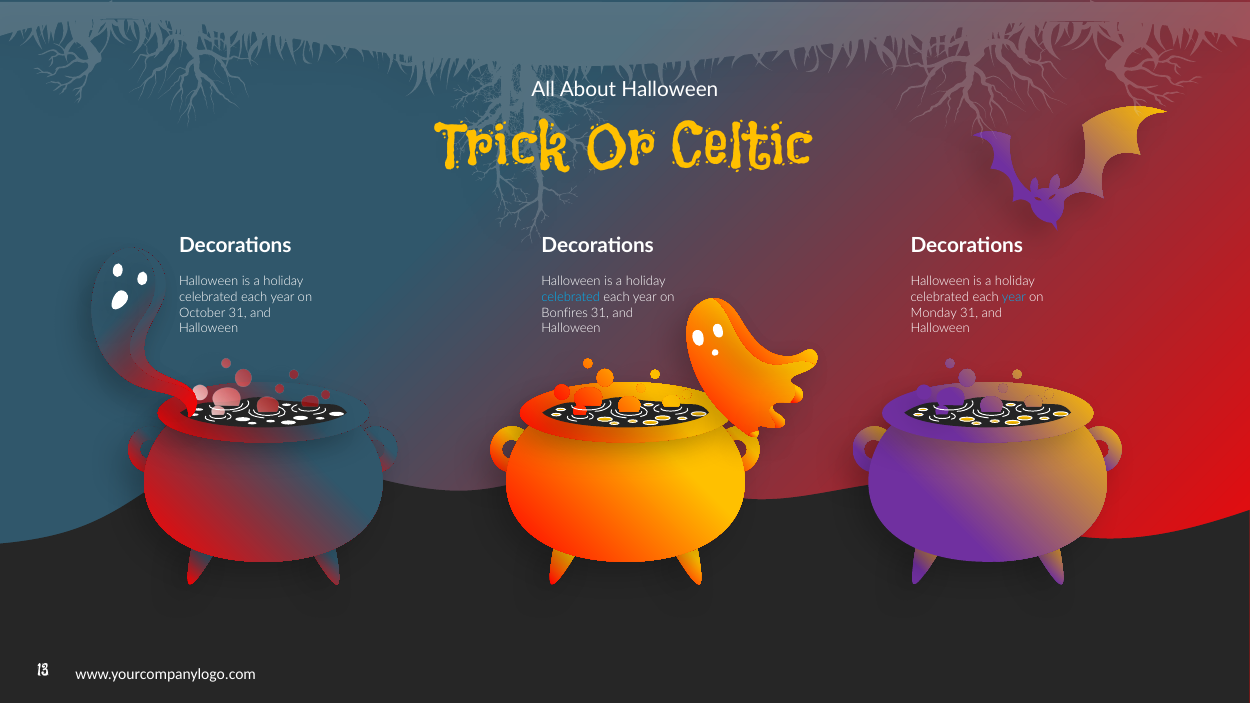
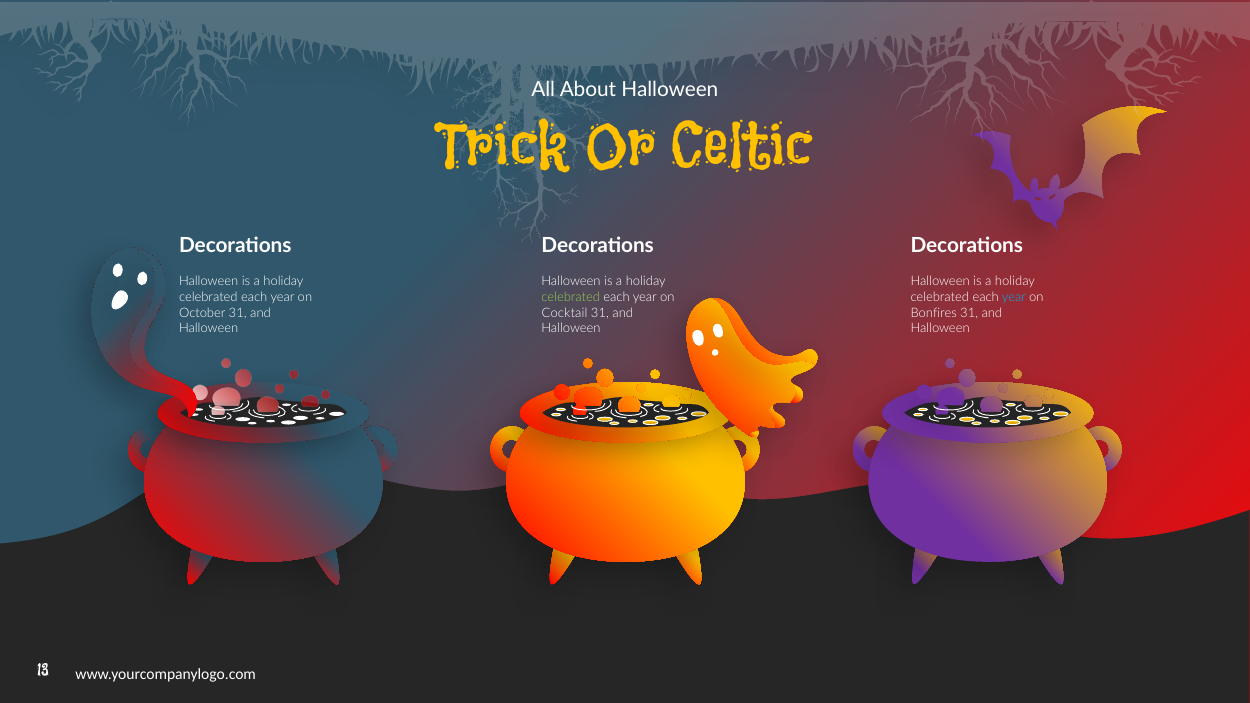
celebrated colour: light blue -> light green (571, 297)
Bonfires: Bonfires -> Cocktail (565, 313)
Monday: Monday -> Bonfires (934, 313)
